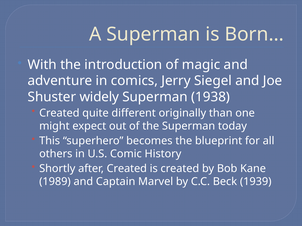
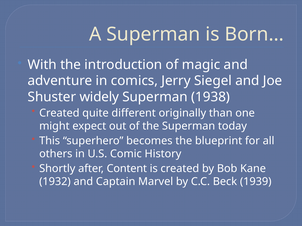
after Created: Created -> Content (127, 169)
1989: 1989 -> 1932 (55, 182)
